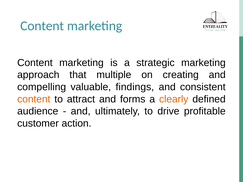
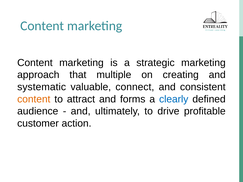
compelling: compelling -> systematic (42, 87)
findings: findings -> connect (135, 87)
clearly colour: orange -> blue (174, 99)
